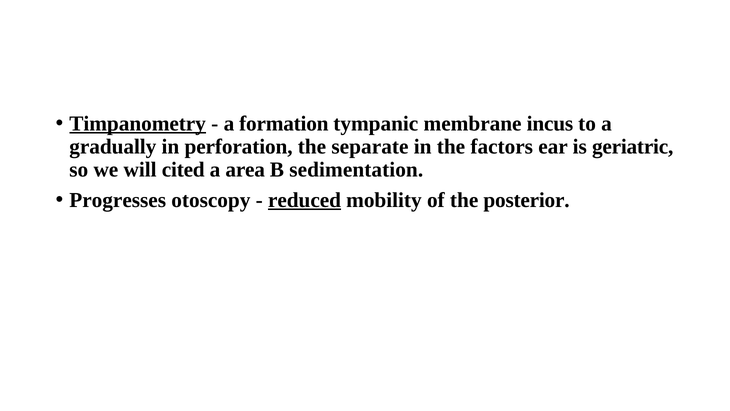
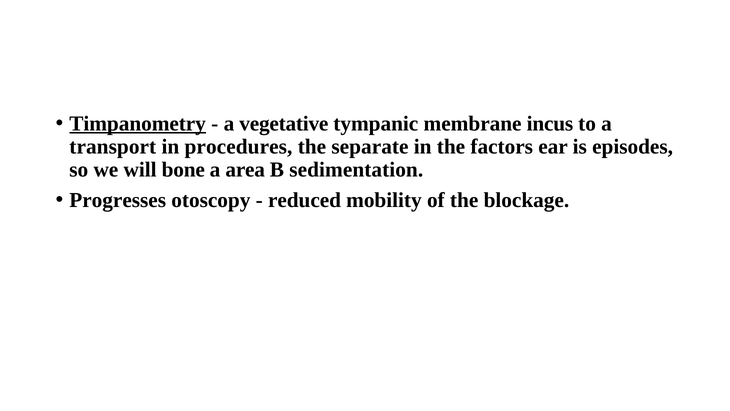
formation: formation -> vegetative (284, 123)
gradually: gradually -> transport (113, 146)
perforation: perforation -> procedures (238, 146)
geriatric: geriatric -> episodes (633, 146)
cited: cited -> bone (183, 169)
reduced underline: present -> none (305, 200)
posterior: posterior -> blockage (526, 200)
